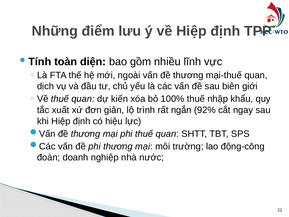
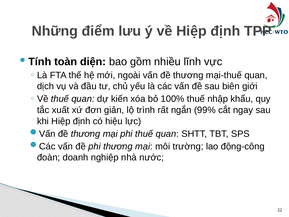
92%: 92% -> 99% (205, 110)
